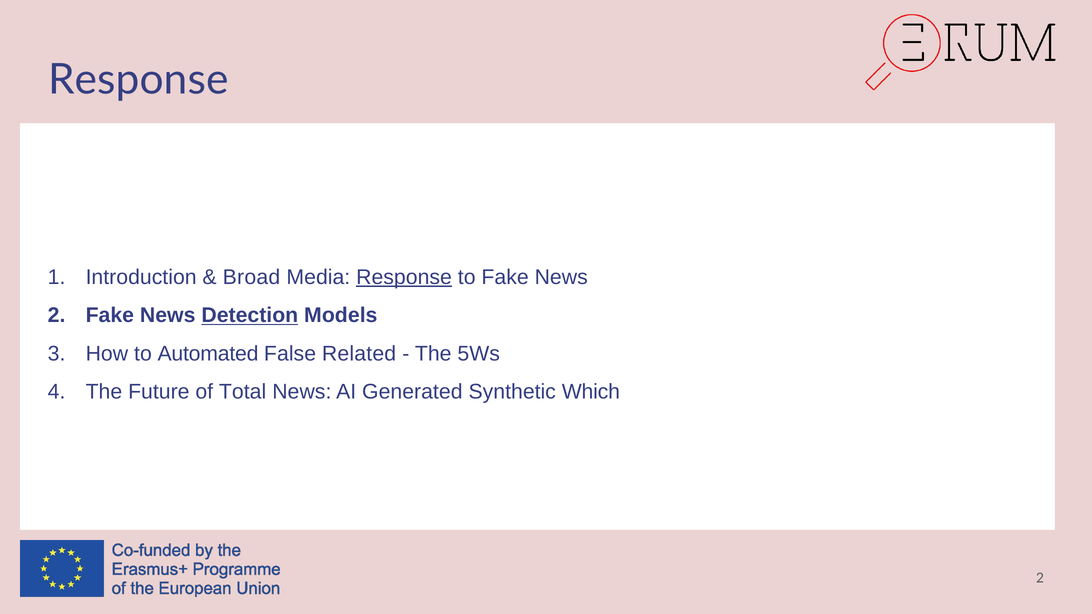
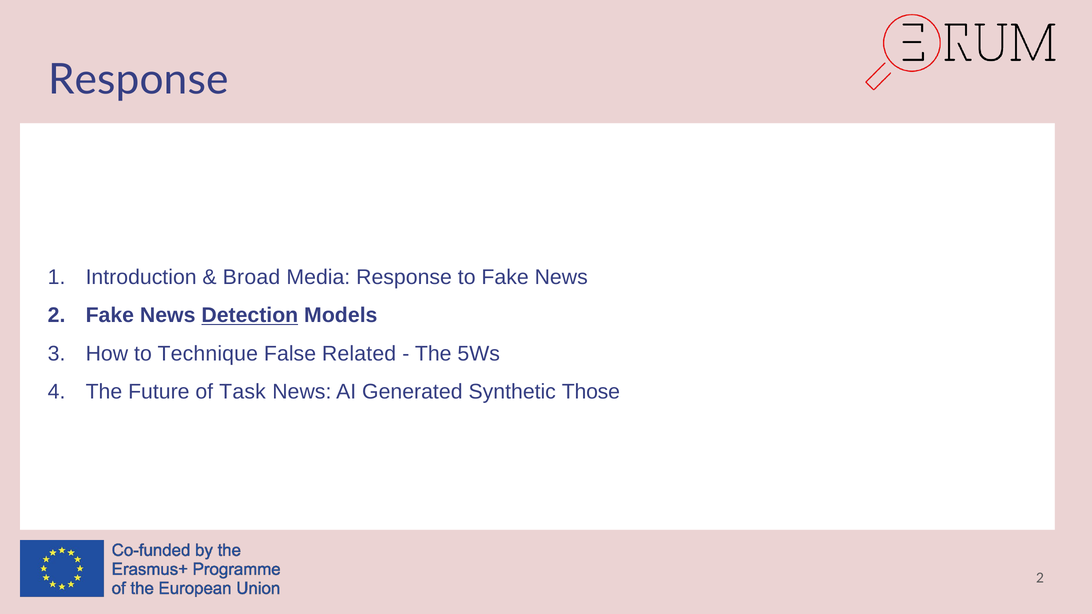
Response underline: present -> none (404, 277)
Automated: Automated -> Technique (208, 354)
Total: Total -> Task (243, 392)
Which: Which -> Those (591, 392)
